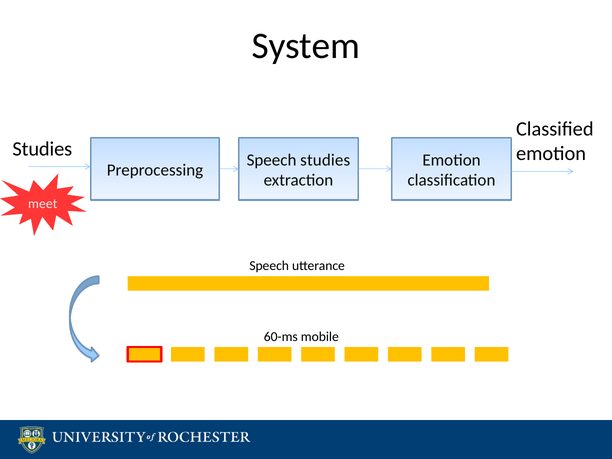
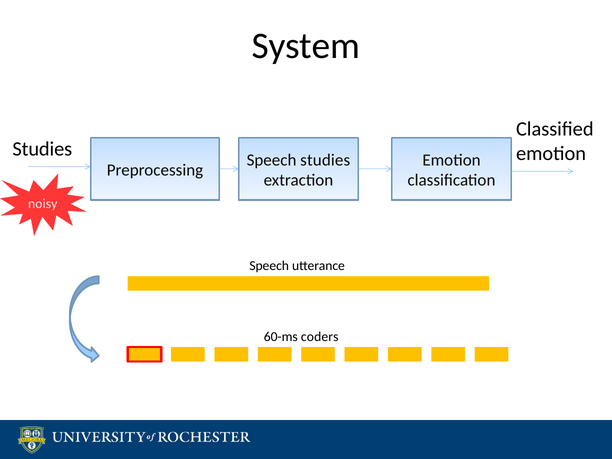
meet: meet -> noisy (43, 204)
mobile: mobile -> coders (320, 337)
